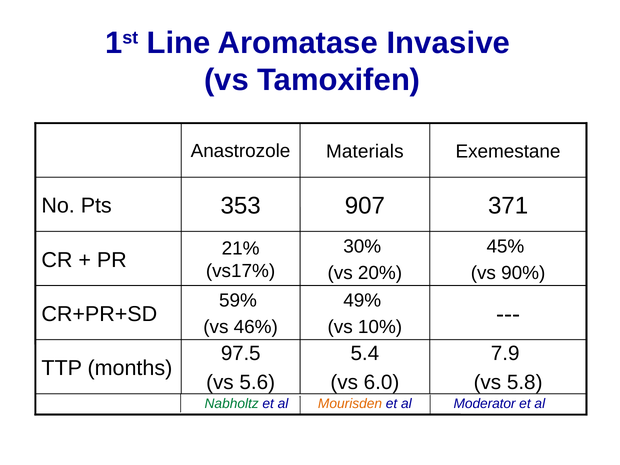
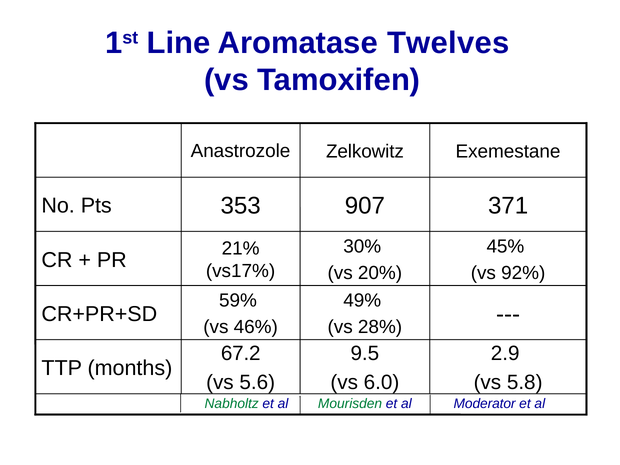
Invasive: Invasive -> Twelves (448, 43)
Materials: Materials -> Zelkowitz (365, 151)
90%: 90% -> 92% (523, 273)
10%: 10% -> 28% (380, 327)
97.5: 97.5 -> 67.2 (241, 354)
5.4: 5.4 -> 9.5 (365, 354)
7.9: 7.9 -> 2.9 (505, 354)
Mourisden colour: orange -> green (350, 404)
